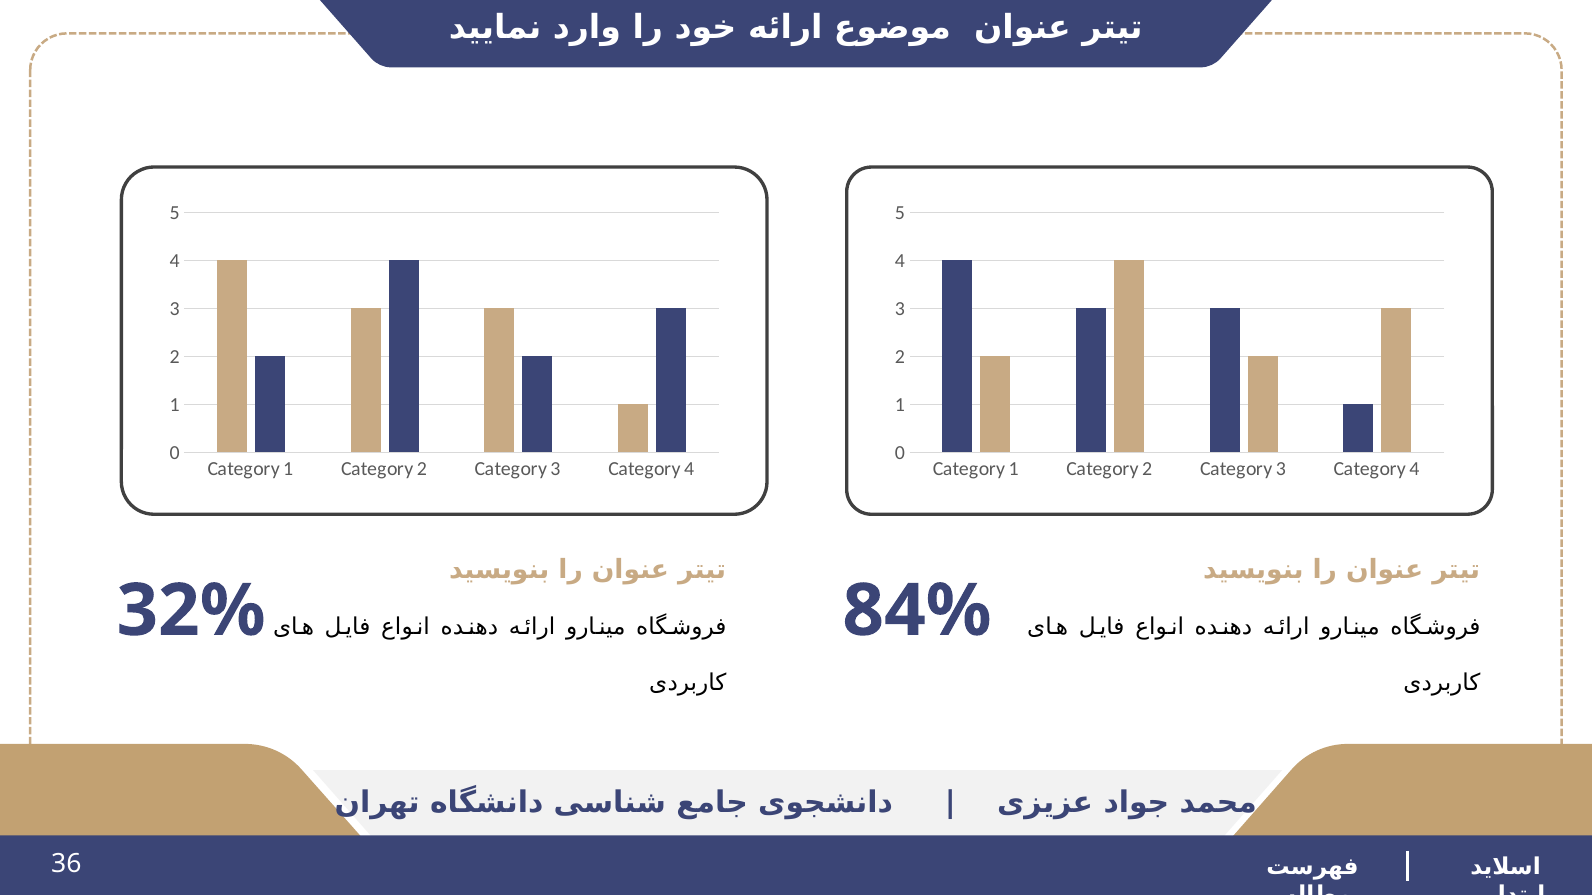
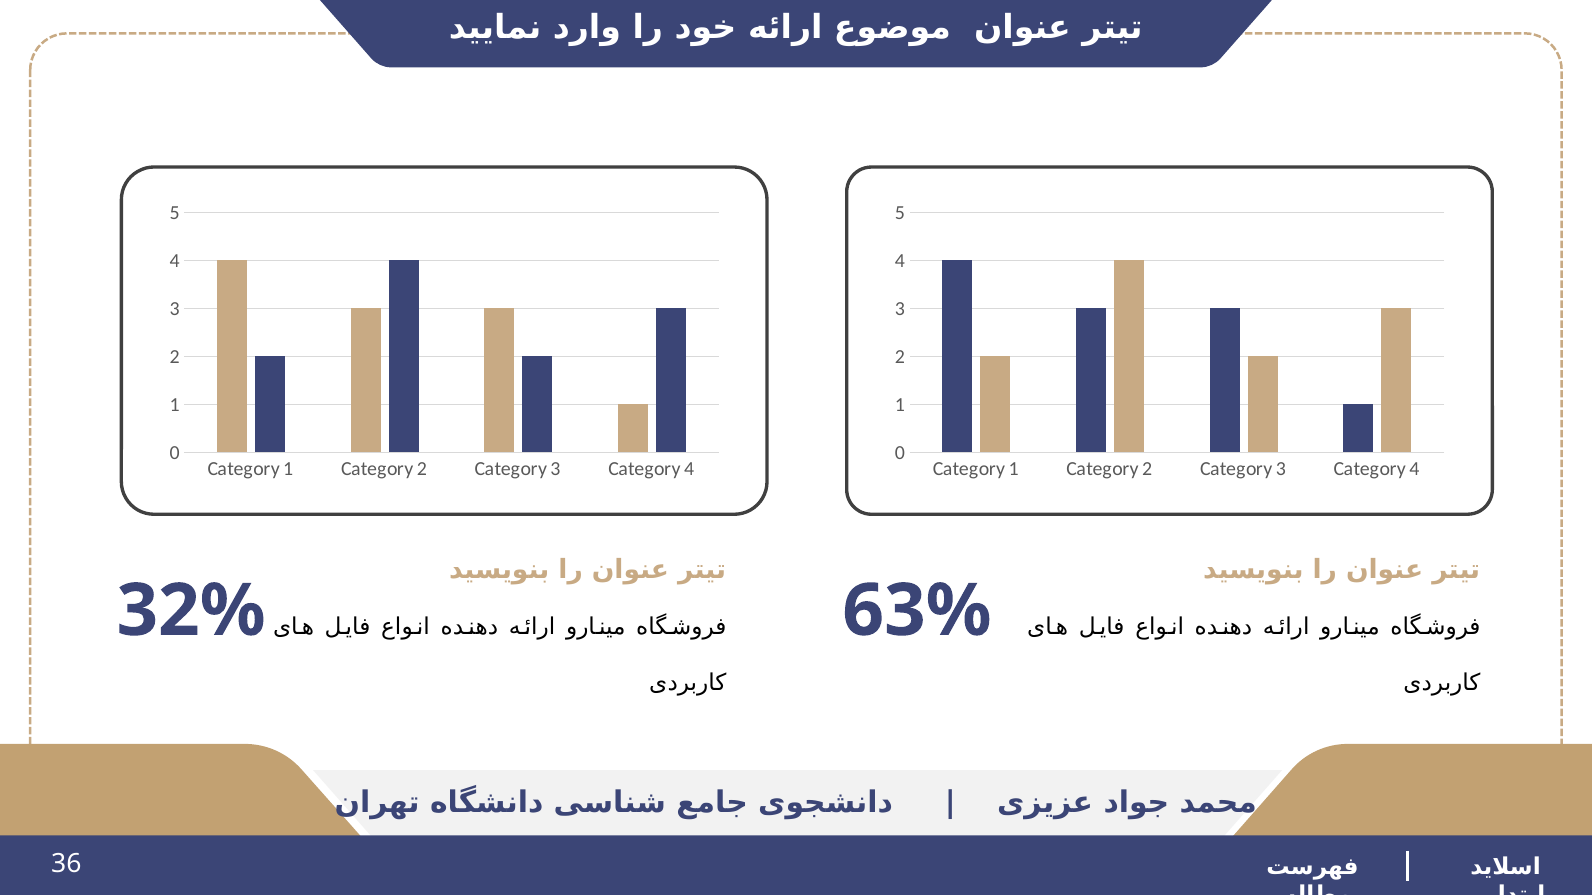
84%: 84% -> 63% (917, 611)
